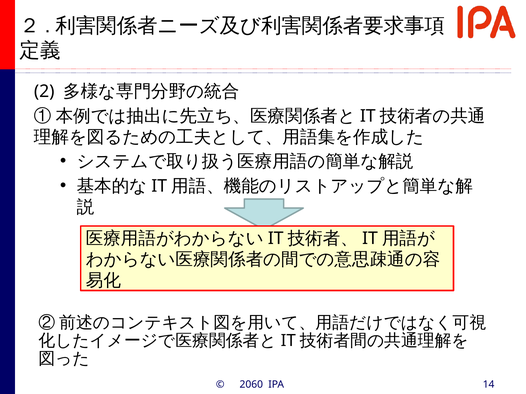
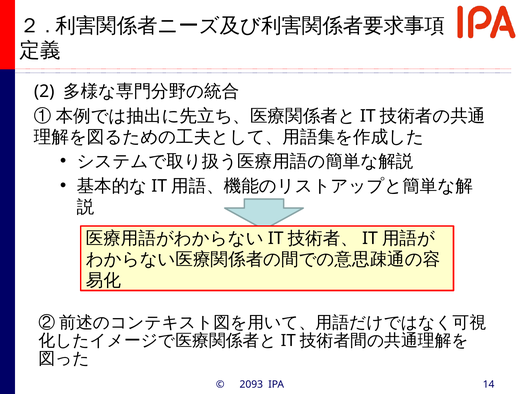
2060: 2060 -> 2093 (251, 385)
